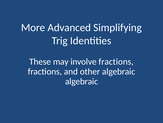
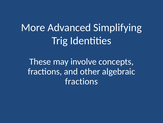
involve fractions: fractions -> concepts (116, 61)
algebraic: algebraic -> fractions (81, 81)
